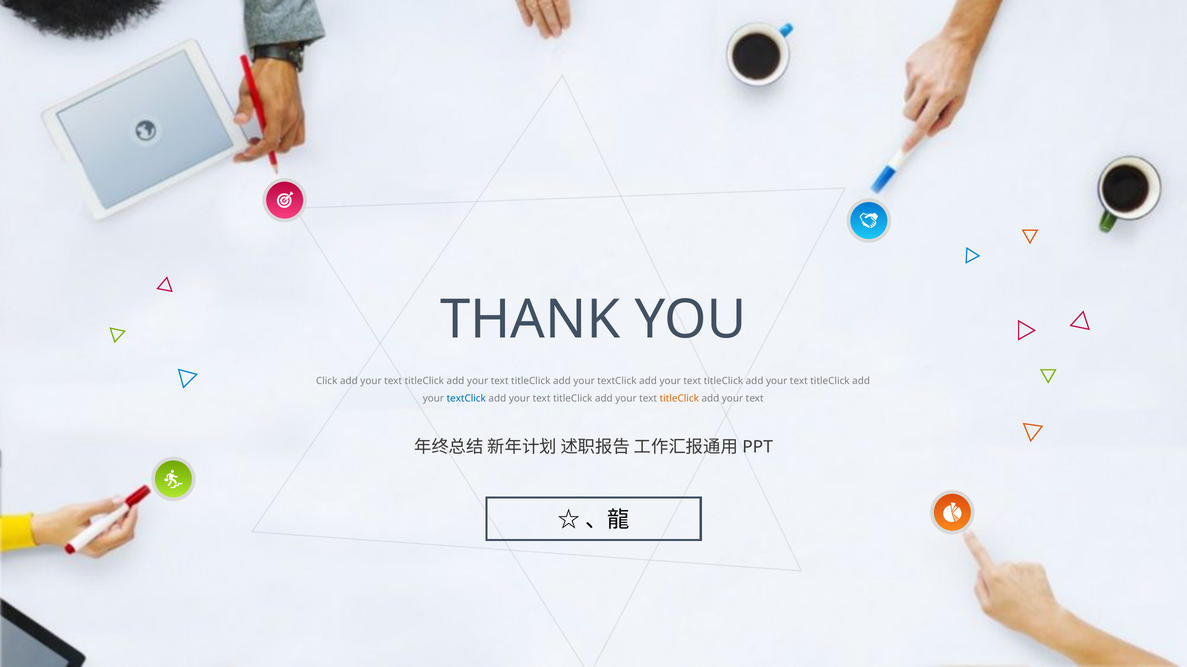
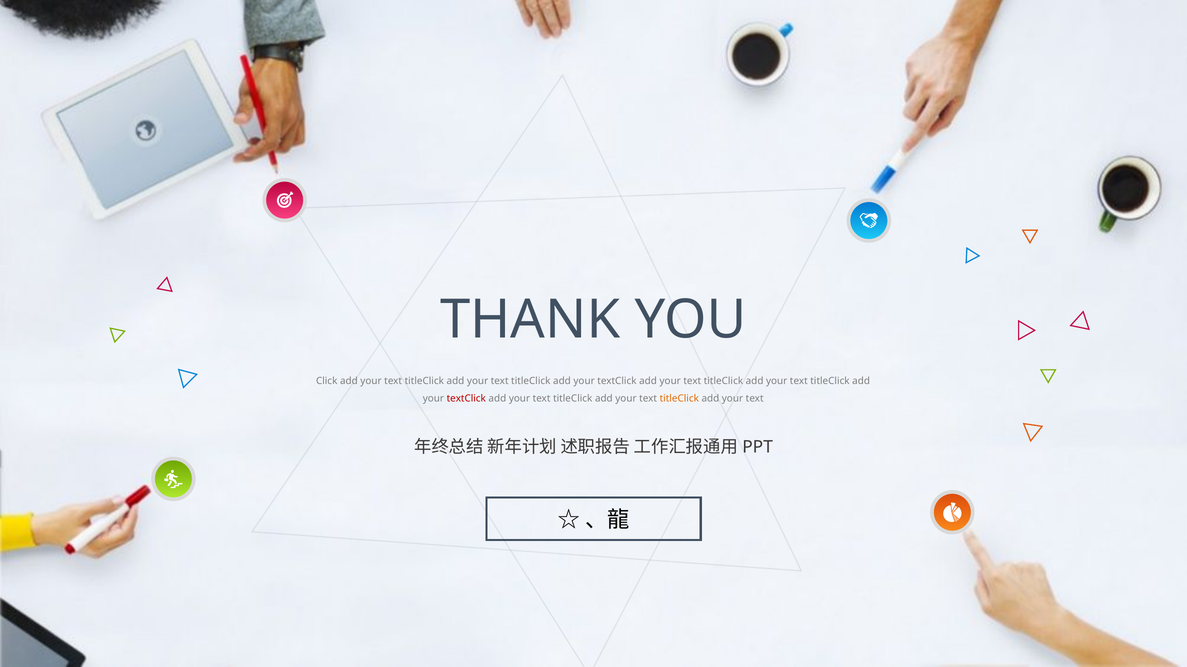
textClick colour: blue -> red (466, 399)
